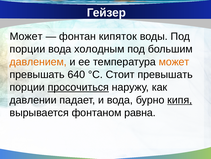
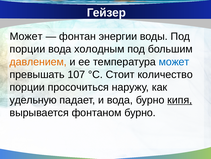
кипяток: кипяток -> энергии (118, 36)
может colour: orange -> blue (174, 62)
640: 640 -> 107 (76, 74)
Стоит превышать: превышать -> количество (165, 74)
просочиться underline: present -> none (78, 87)
давлении: давлении -> удельную (33, 100)
фонтаном равна: равна -> бурно (140, 112)
